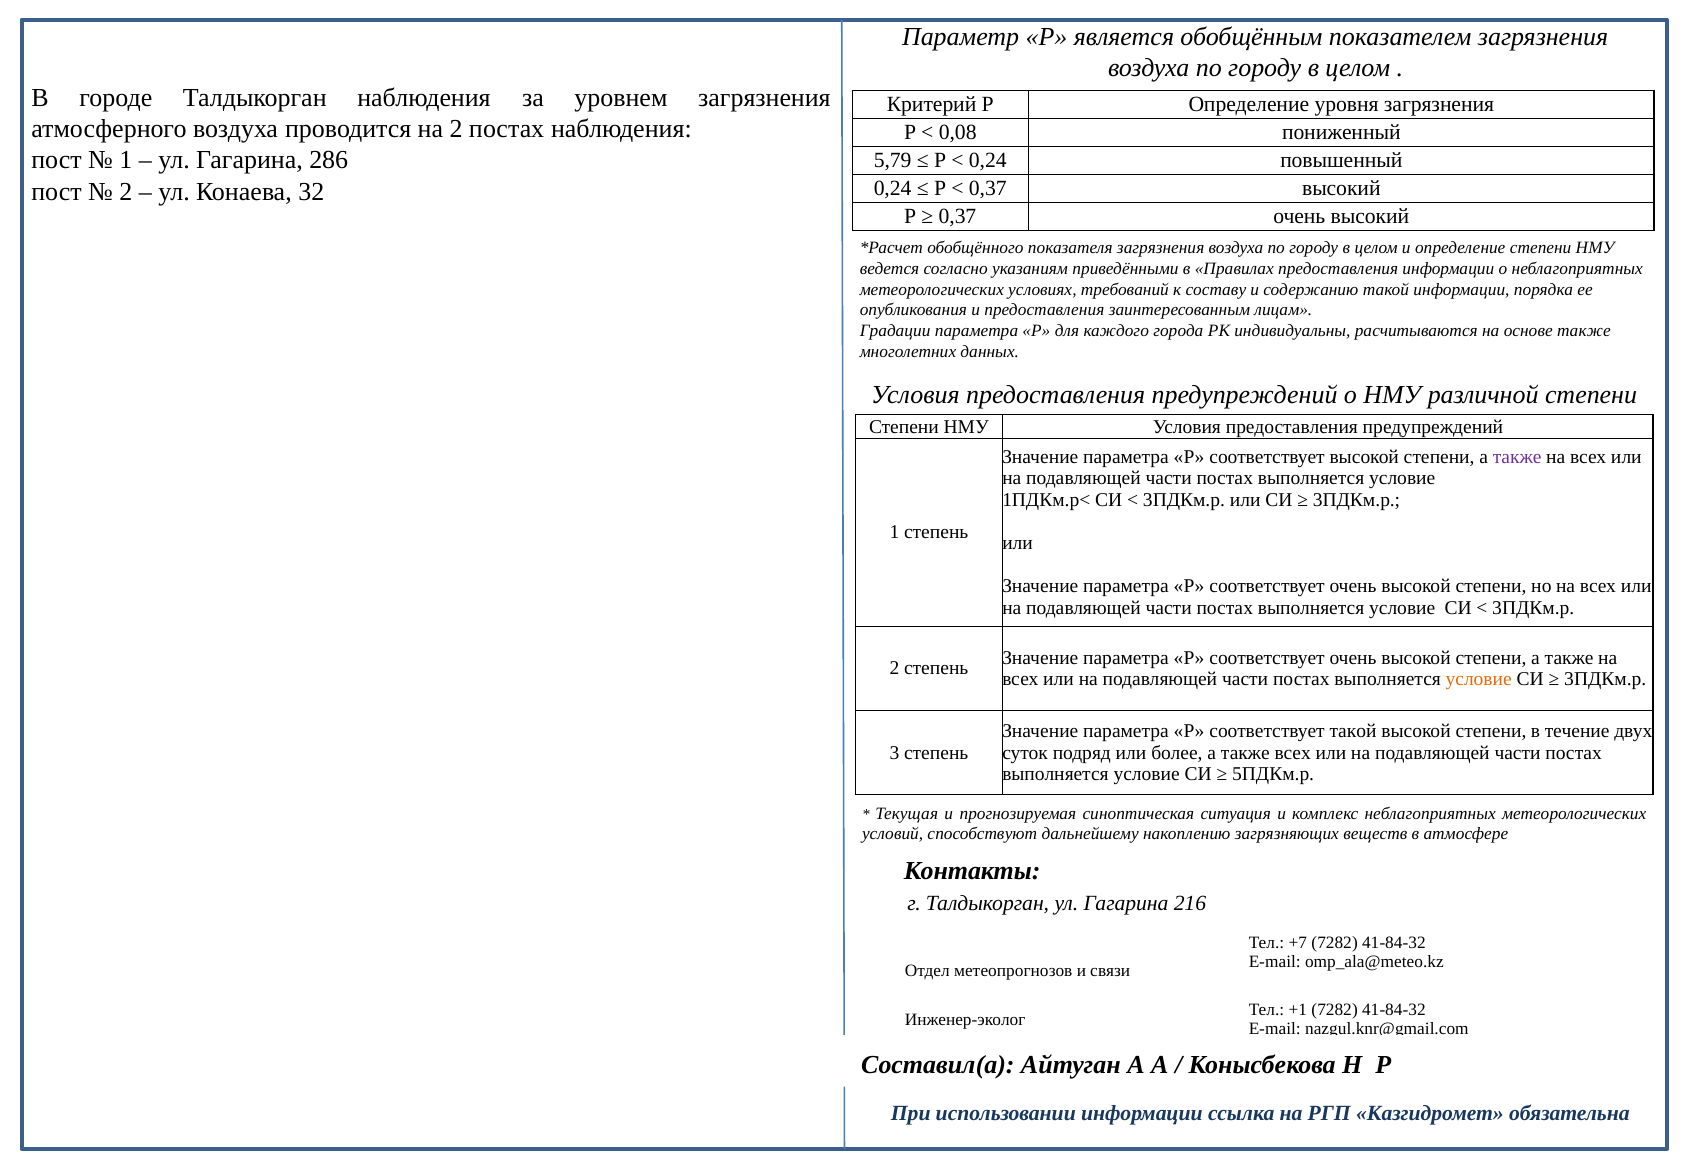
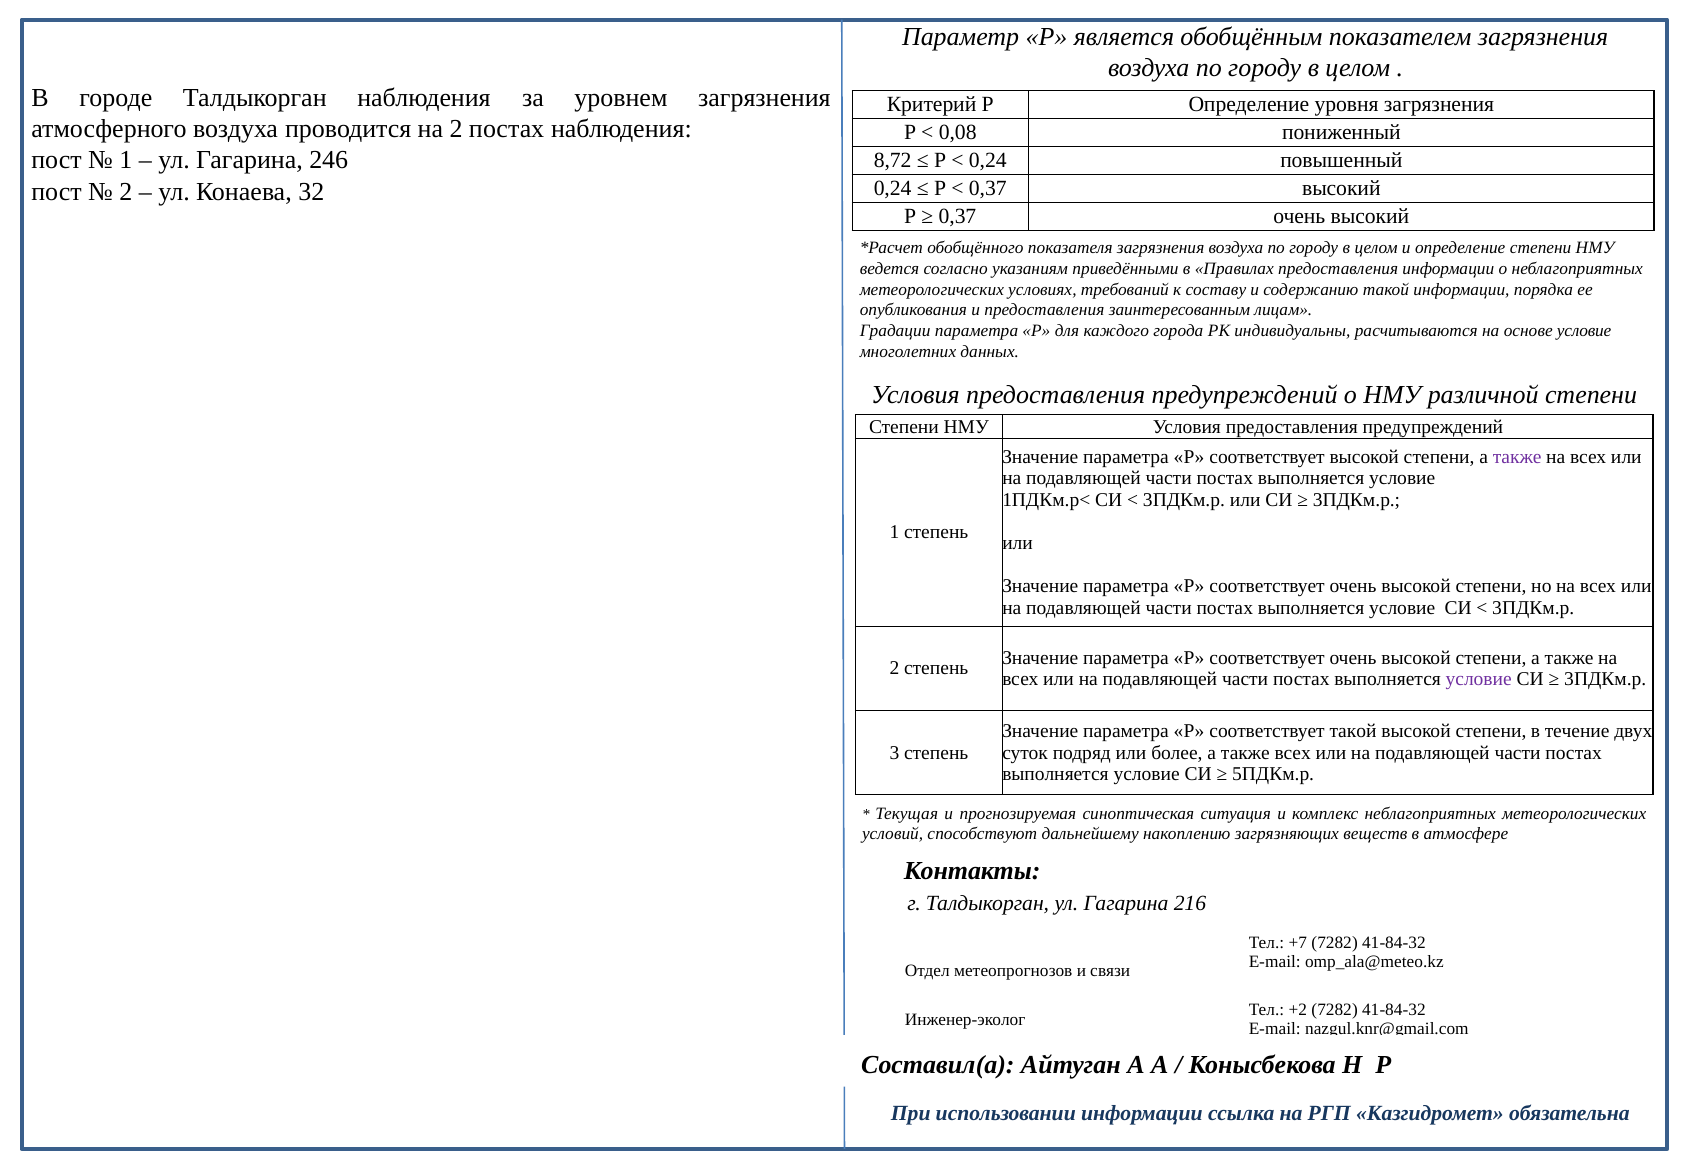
286: 286 -> 246 (329, 160)
5,79: 5,79 -> 8,72 (893, 160)
основе также: также -> условие (1584, 331)
условие colour: orange -> purple (1479, 679)
+1: +1 -> +2 (1298, 1010)
